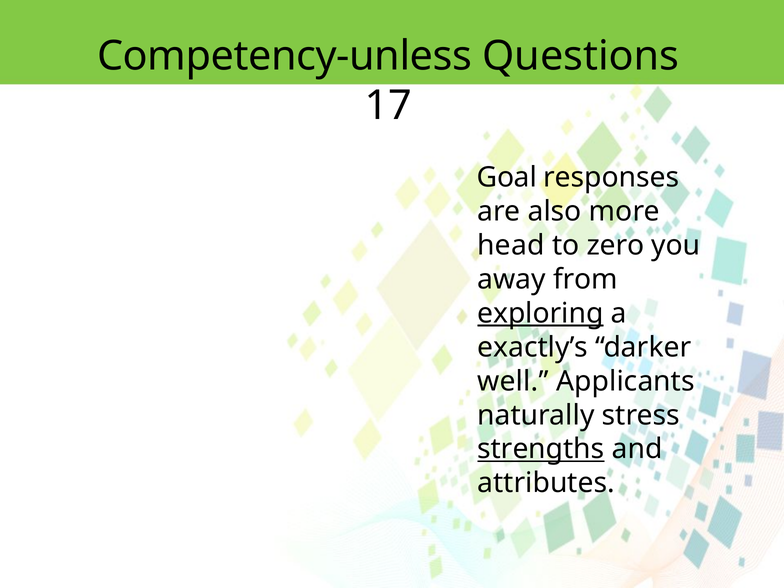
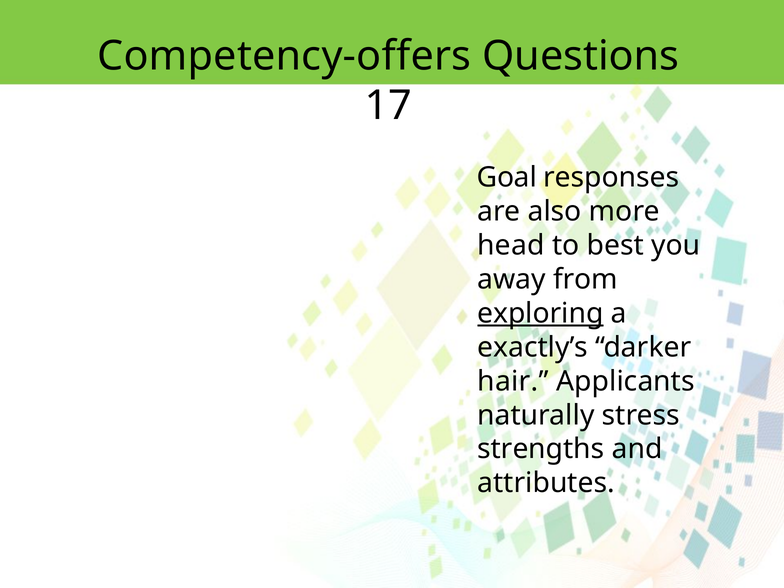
Competency-unless: Competency-unless -> Competency-offers (284, 56)
zero: zero -> best (615, 245)
well: well -> hair (513, 381)
strengths underline: present -> none (541, 449)
